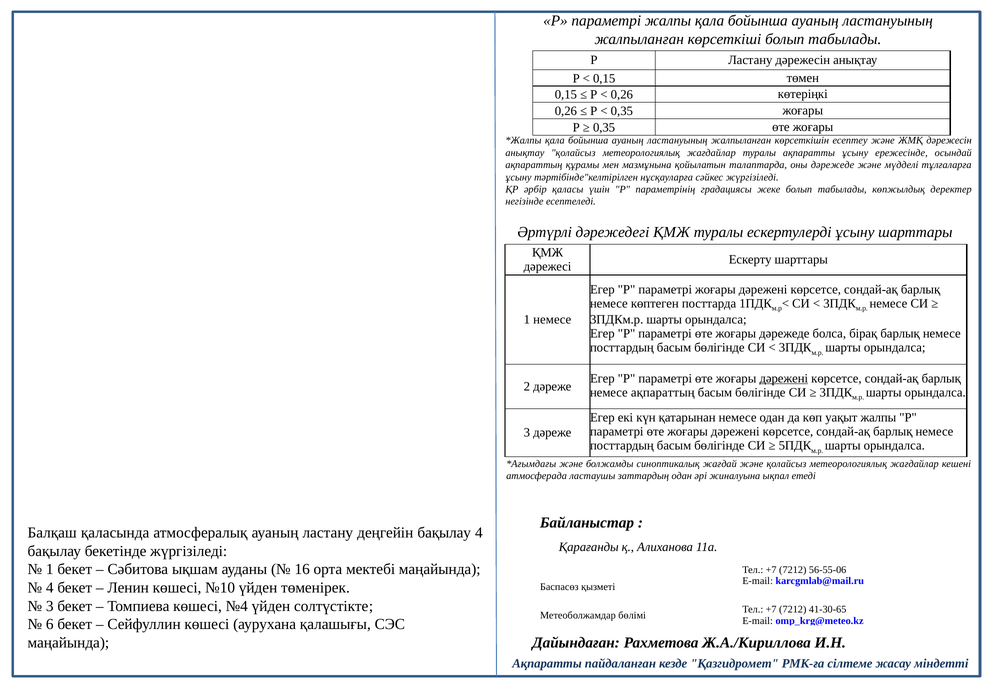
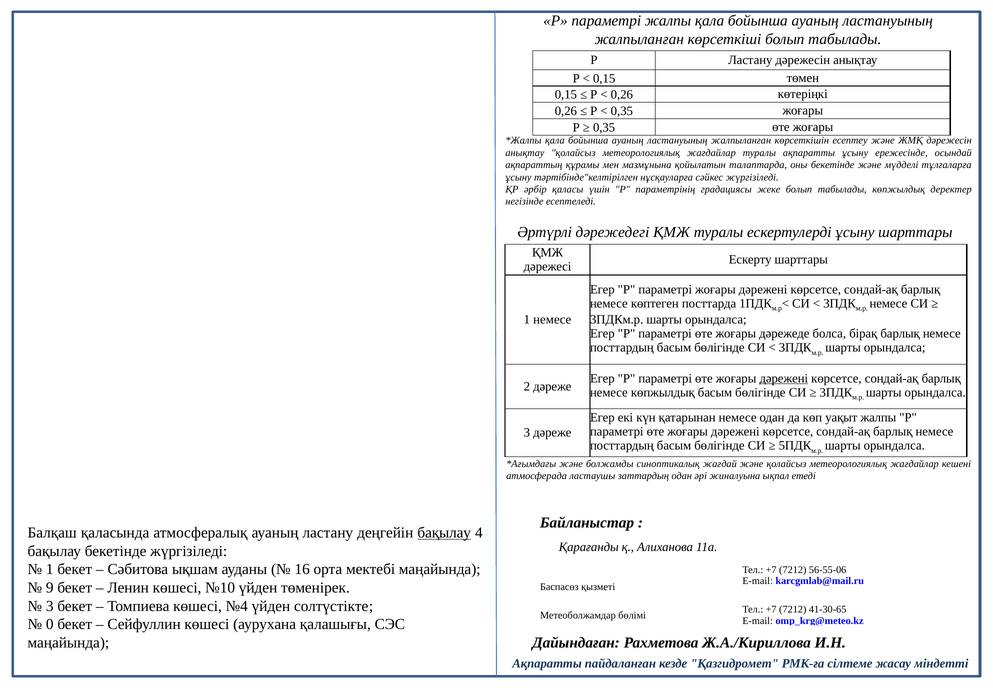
оны дәрежеде: дәрежеде -> бекетінде (833, 165)
немесе ақпараттың: ақпараттың -> көпжылдық (663, 392)
бақылау underline: none -> present (444, 532)
4: 4 -> 9 (50, 587)
6: 6 -> 0 (50, 624)
